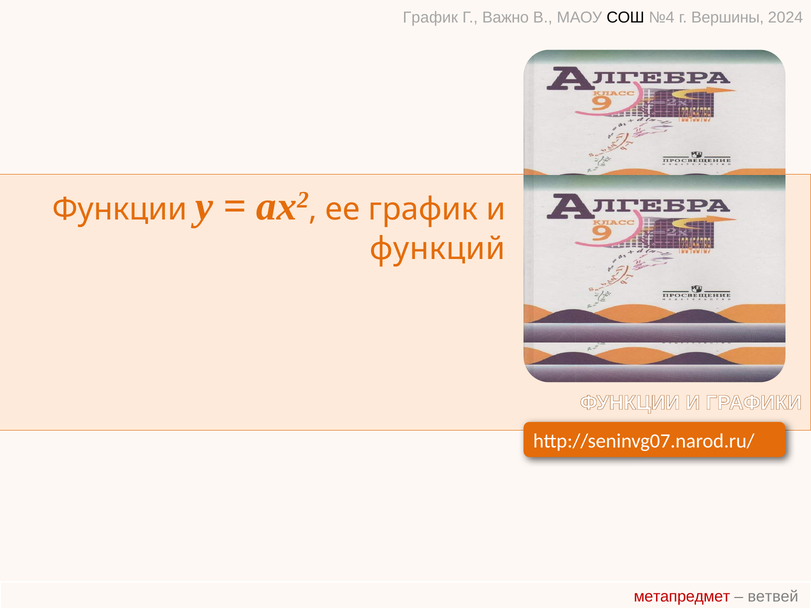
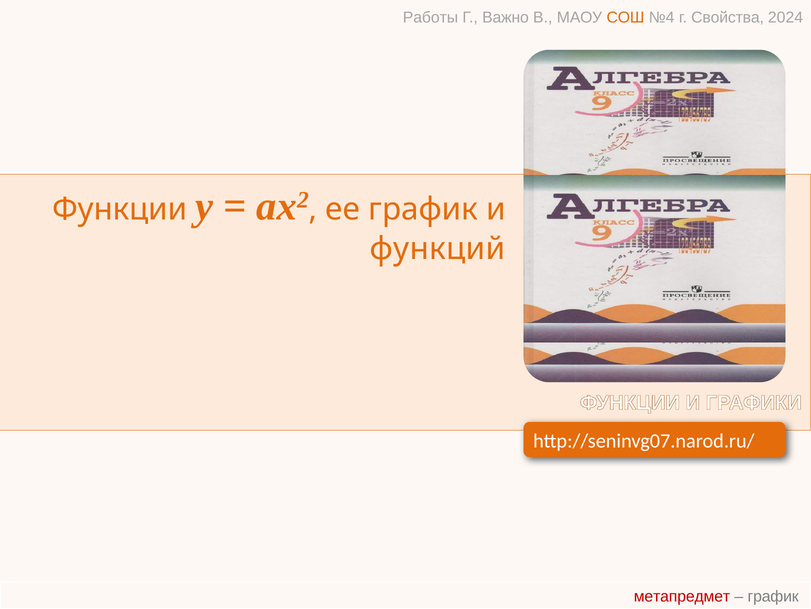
График: График -> Работы (430, 18)
СОШ colour: black -> orange (625, 18)
Вершины: Вершины -> Свойства (728, 18)
ветвей: ветвей -> график (773, 596)
